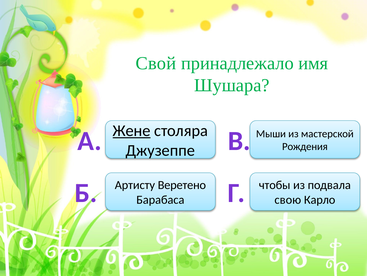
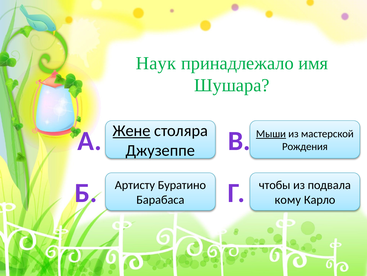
Свой: Свой -> Наук (156, 63)
Мыши underline: none -> present (271, 133)
Веретено: Веретено -> Буратино (182, 185)
свою: свою -> кому (288, 199)
